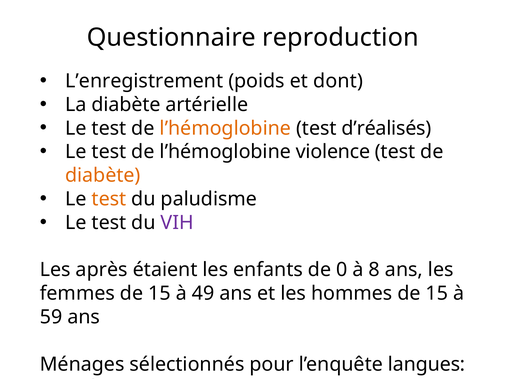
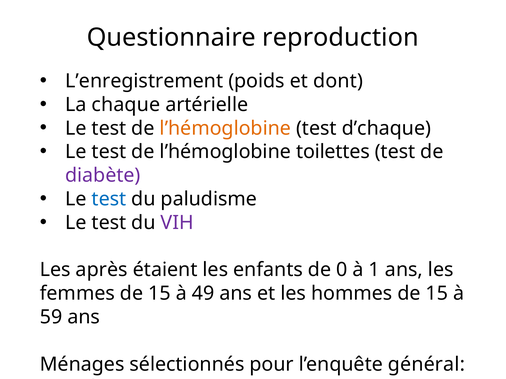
La diabète: diabète -> chaque (126, 105)
d’réalisés: d’réalisés -> d’chaque (386, 128)
violence: violence -> toilettes (333, 152)
diabète colour: orange -> purple (103, 176)
test colour: orange -> blue (109, 199)
8: 8 -> 1 (374, 270)
langues: langues -> général (426, 365)
